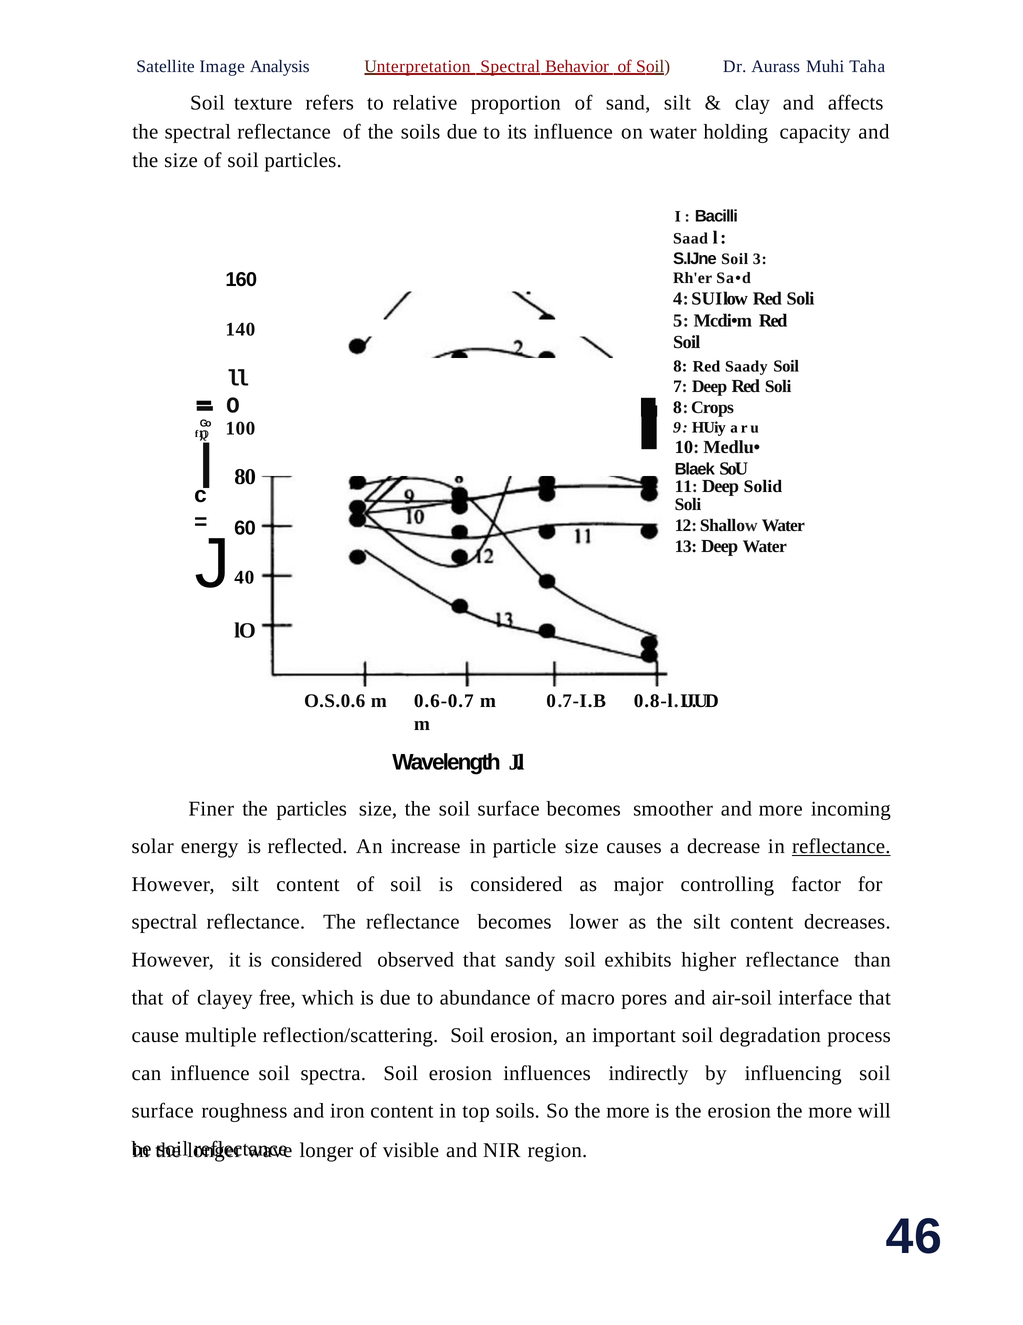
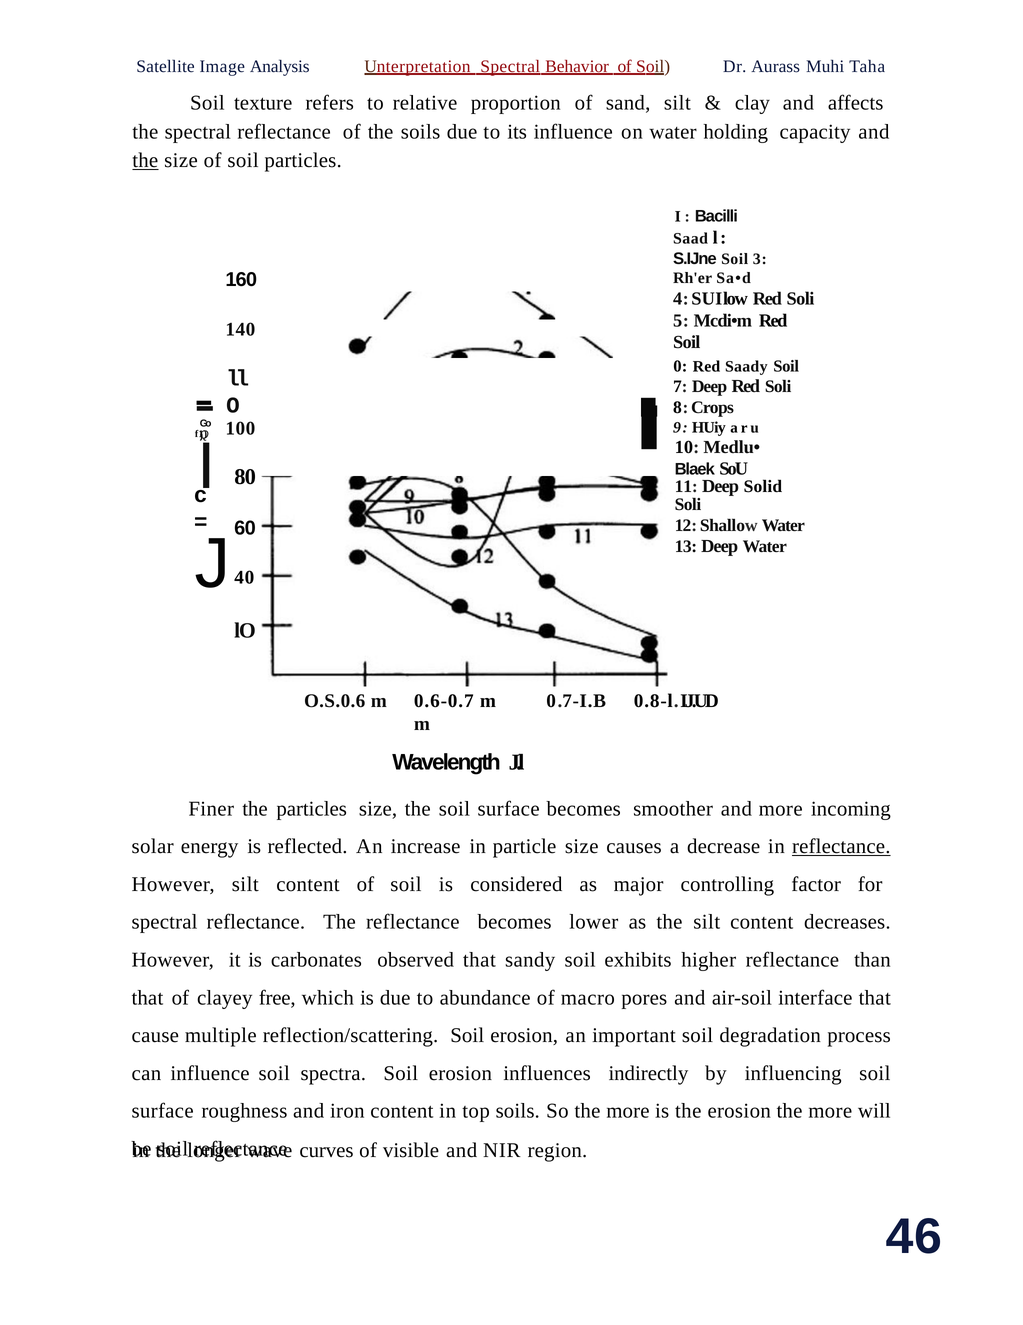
the underline: none -> present (145, 161)
8: 8 -> 0 (680, 366)
it is considered: considered -> carbonates (316, 960)
longer: longer -> curves (326, 1151)
